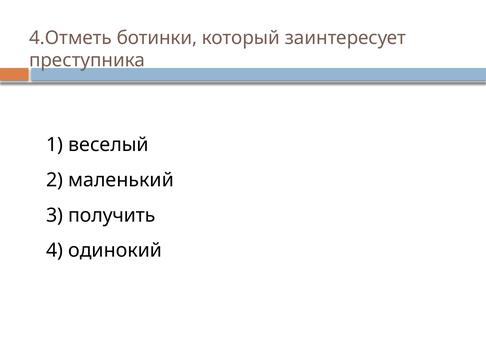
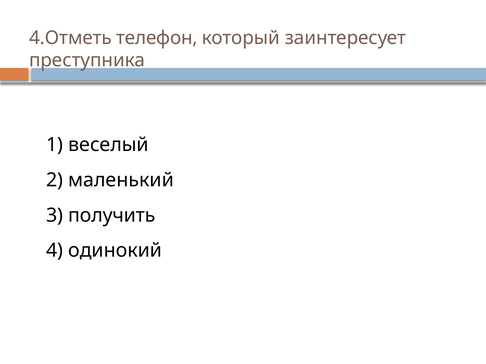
ботинки: ботинки -> телефон (157, 38)
